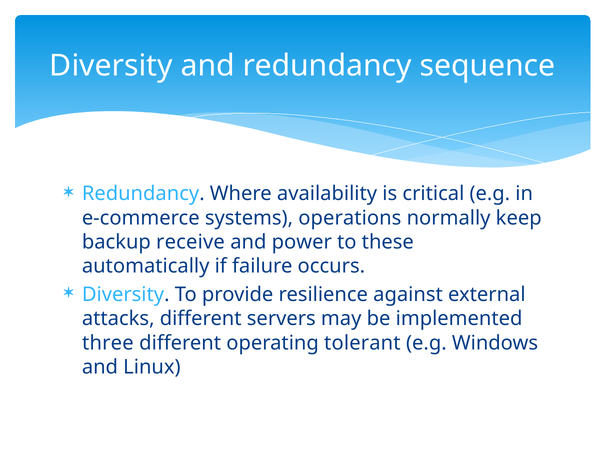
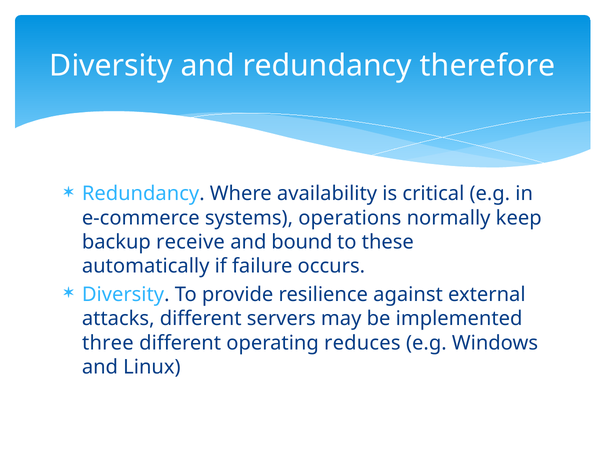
sequence: sequence -> therefore (487, 66)
power: power -> bound (302, 242)
tolerant: tolerant -> reduces (362, 343)
